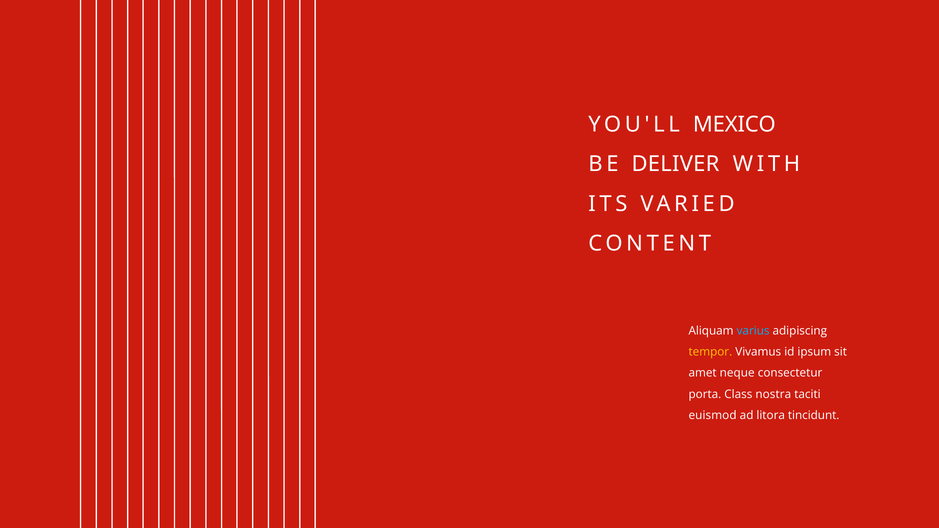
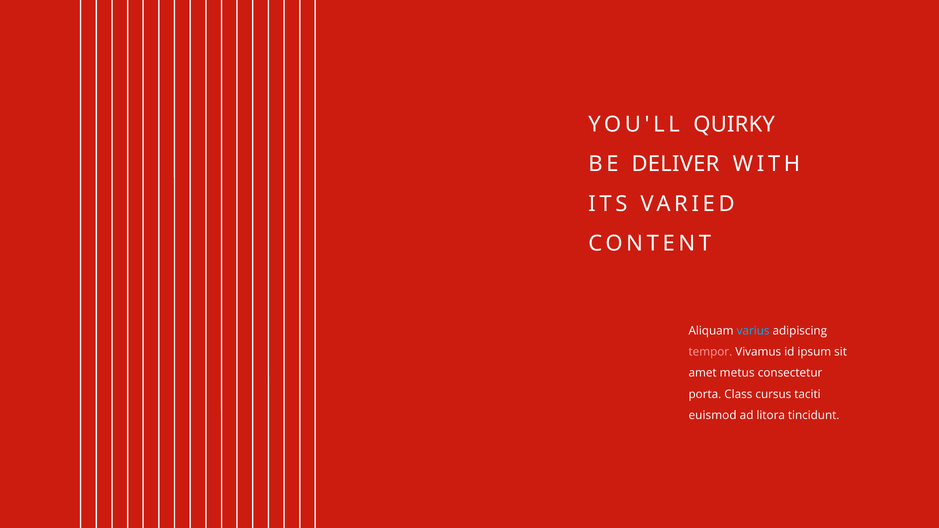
MEXICO: MEXICO -> QUIRKY (734, 125)
tempor colour: yellow -> pink (710, 352)
neque: neque -> metus (737, 373)
nostra: nostra -> cursus (773, 394)
